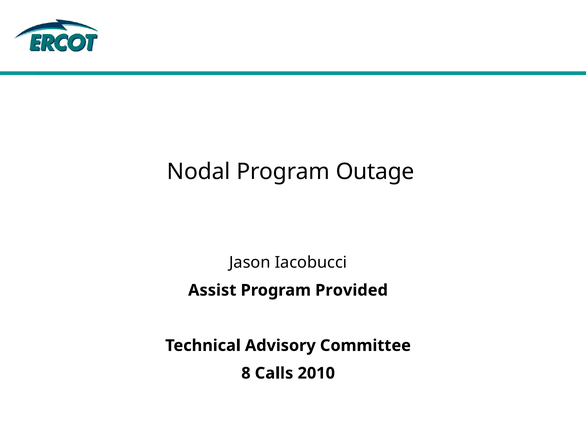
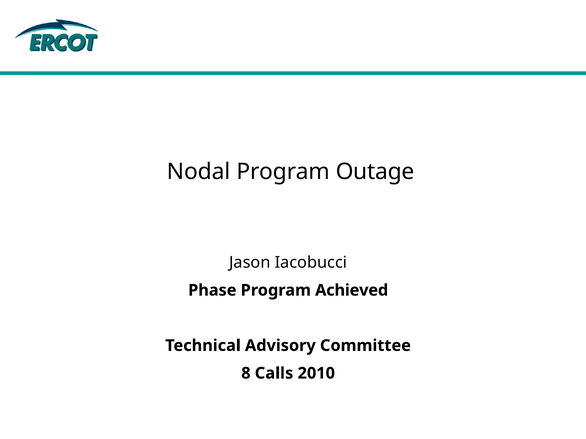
Assist: Assist -> Phase (212, 291)
Provided: Provided -> Achieved (352, 291)
